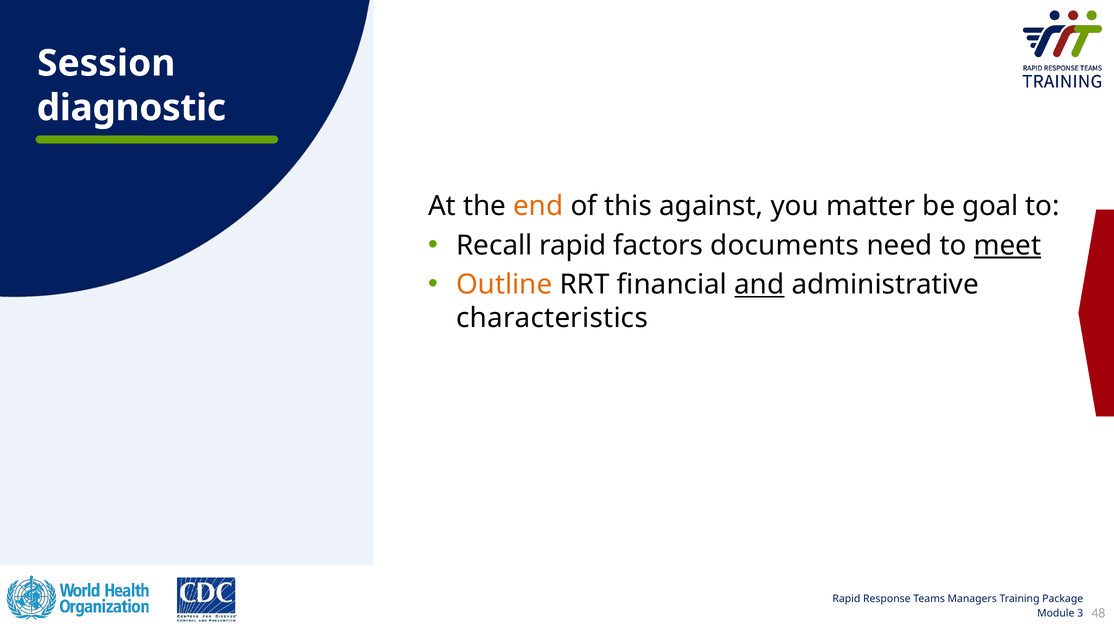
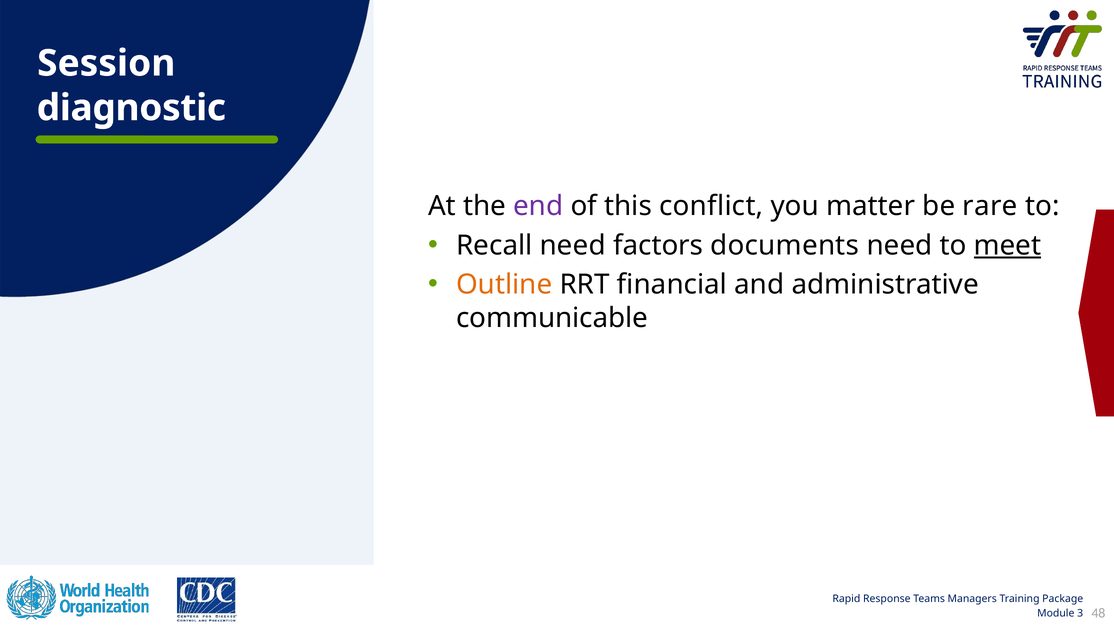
end colour: orange -> purple (538, 206)
against: against -> conflict (711, 206)
goal: goal -> rare (990, 206)
Recall rapid: rapid -> need (573, 246)
and underline: present -> none (759, 285)
characteristics: characteristics -> communicable (552, 318)
